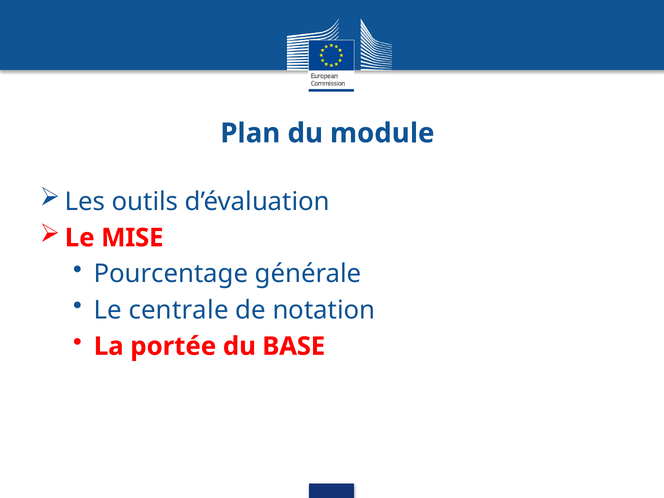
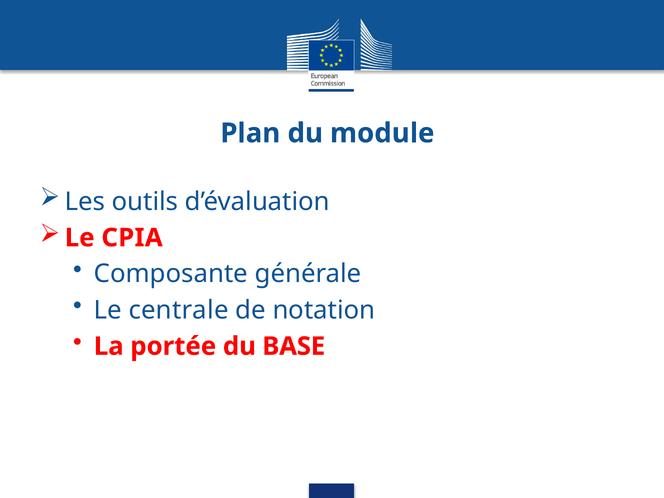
MISE: MISE -> CPIA (132, 238)
Pourcentage: Pourcentage -> Composante (171, 274)
